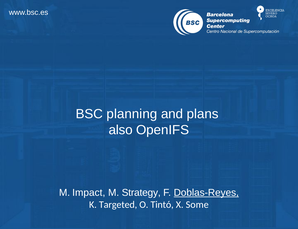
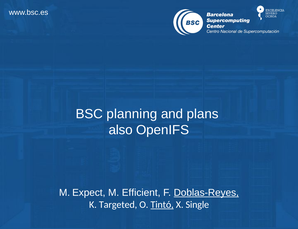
Impact: Impact -> Expect (89, 193)
Strategy: Strategy -> Efficient (141, 193)
Tintó underline: none -> present (162, 204)
Some: Some -> Single (197, 204)
